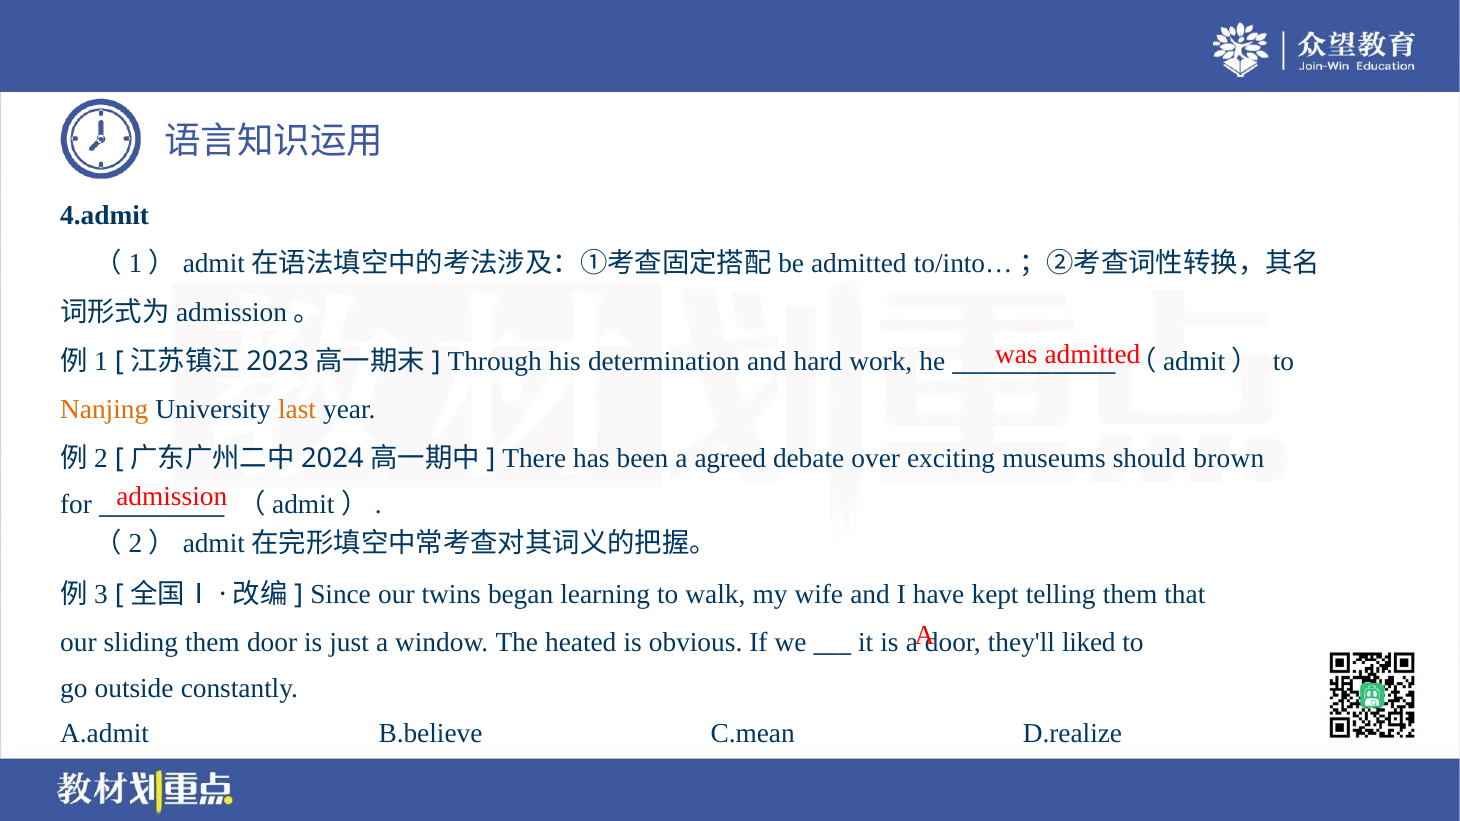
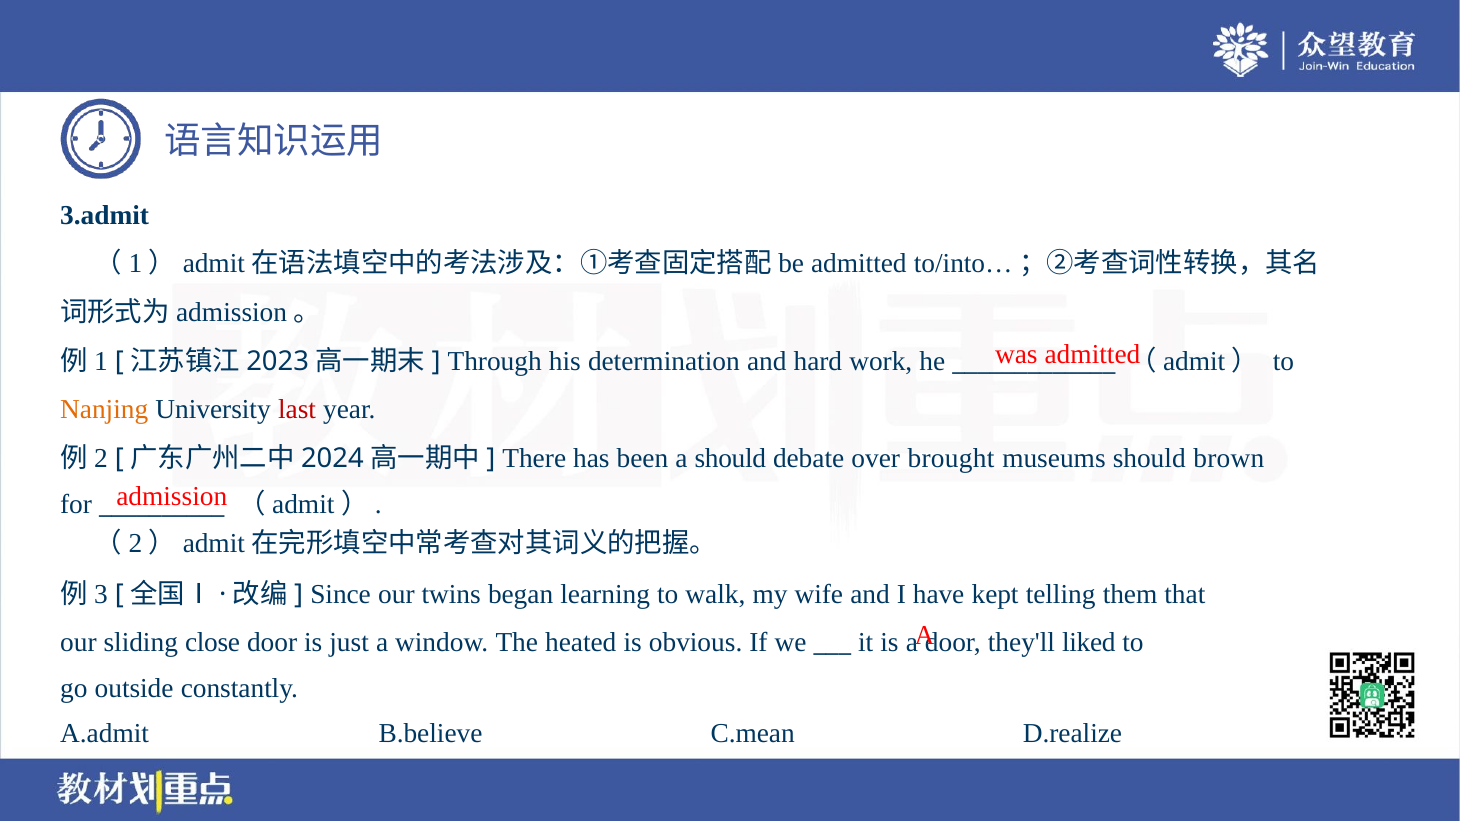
4.admit: 4.admit -> 3.admit (105, 215)
last colour: orange -> red (297, 410)
a agreed: agreed -> should (730, 459)
exciting: exciting -> brought (951, 459)
sliding them: them -> close (213, 643)
